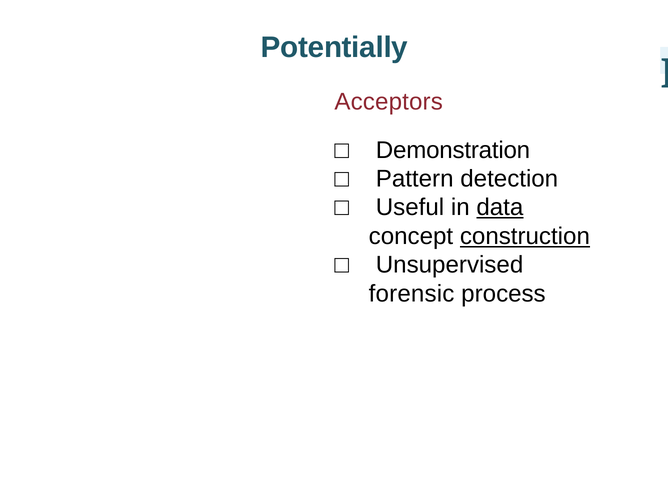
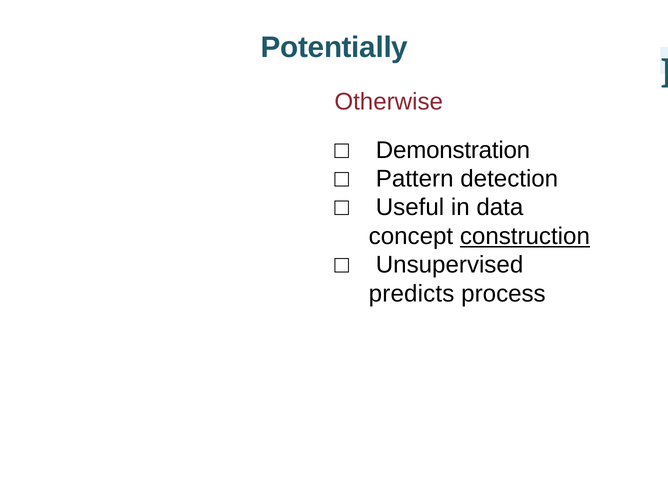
Acceptors: Acceptors -> Otherwise (389, 102)
data underline: present -> none (500, 208)
forensic: forensic -> predicts (412, 294)
